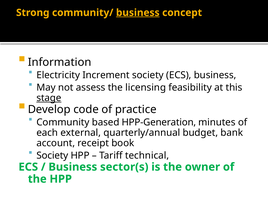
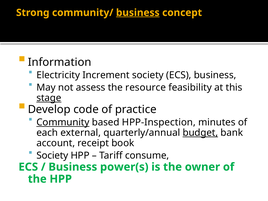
licensing: licensing -> resource (146, 87)
Community underline: none -> present (63, 122)
HPP-Generation: HPP-Generation -> HPP-Inspection (159, 122)
budget underline: none -> present (200, 133)
technical: technical -> consume (147, 155)
sector(s: sector(s -> power(s (124, 167)
